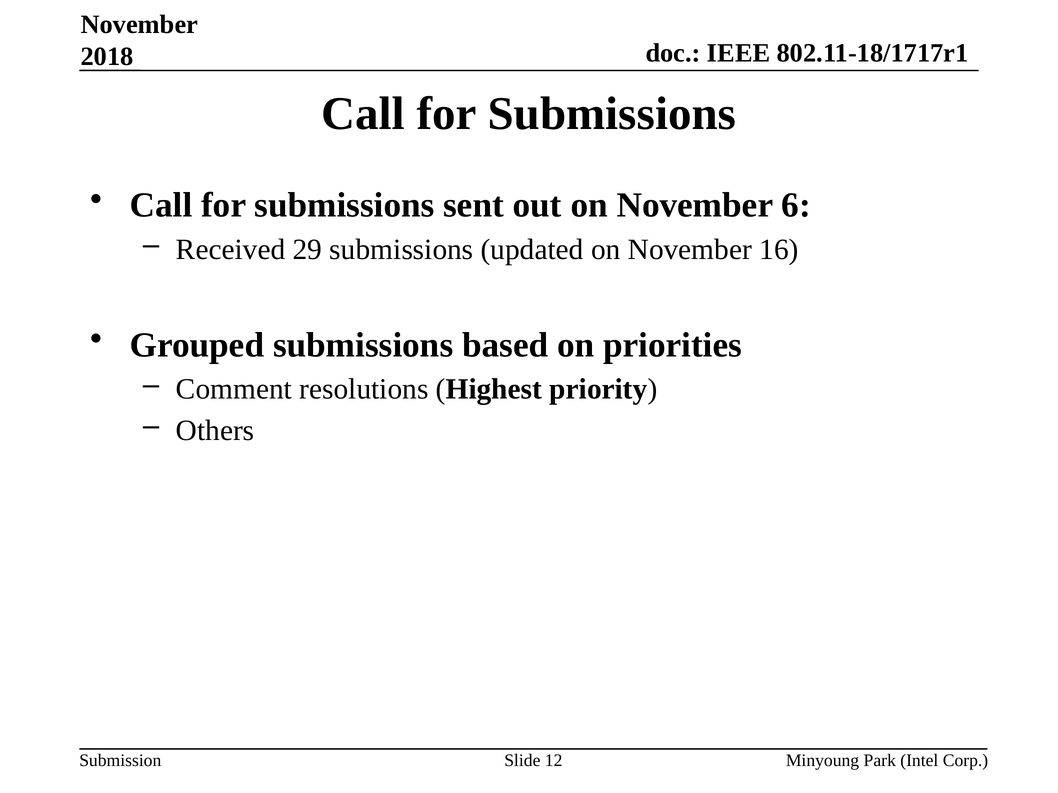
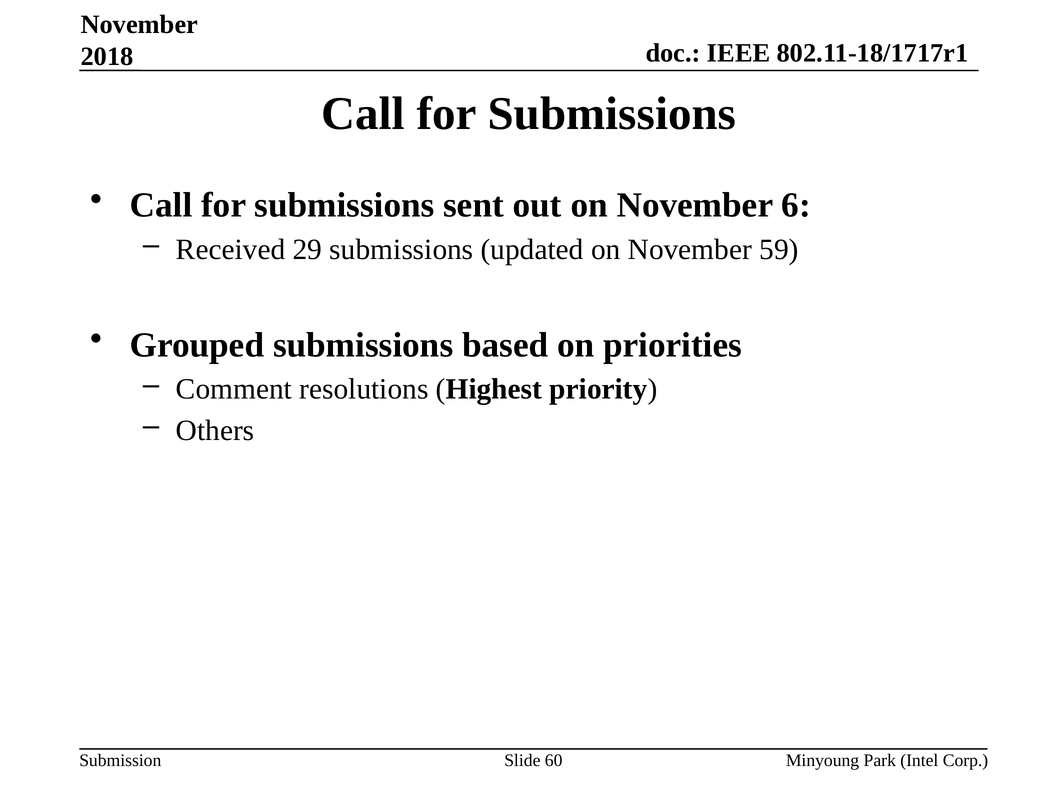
16: 16 -> 59 (779, 250)
12: 12 -> 60 (554, 761)
